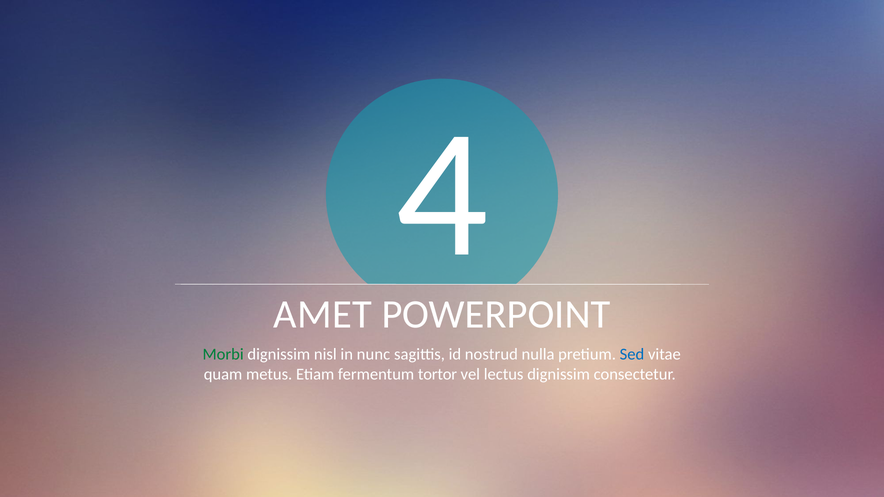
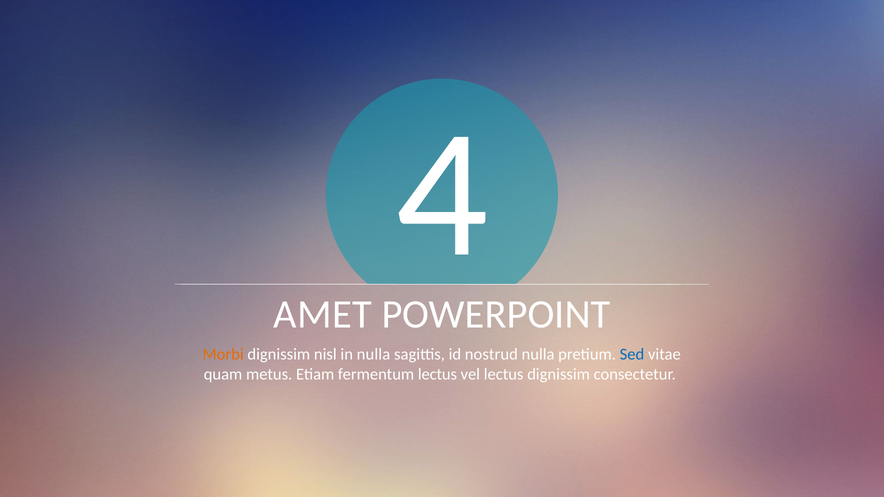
Morbi colour: green -> orange (223, 354)
in nunc: nunc -> nulla (373, 354)
fermentum tortor: tortor -> lectus (437, 374)
